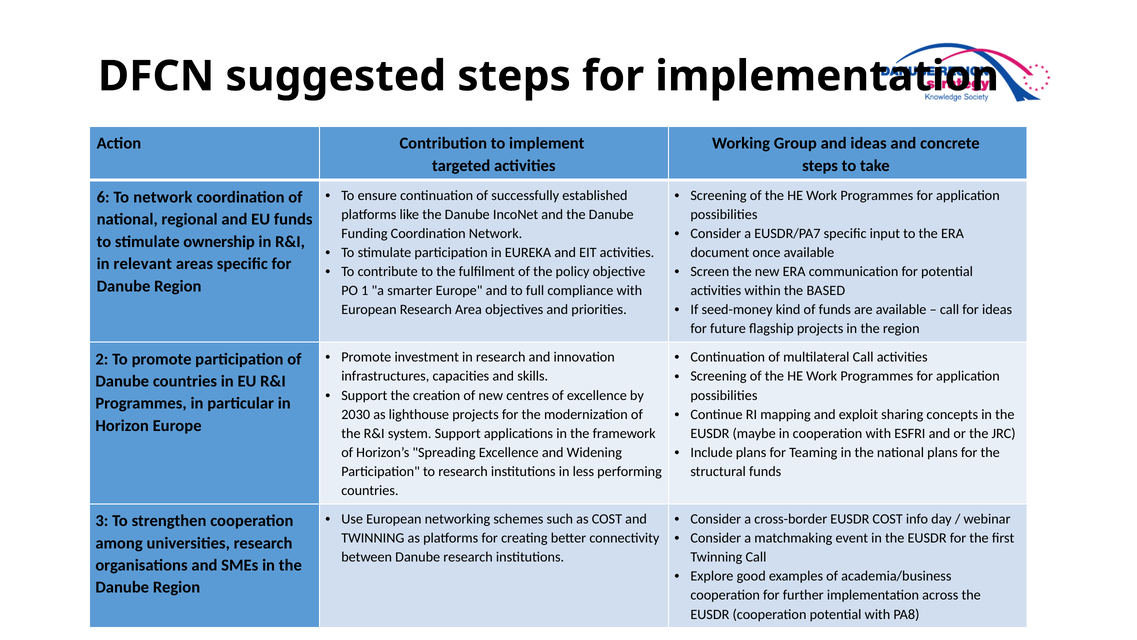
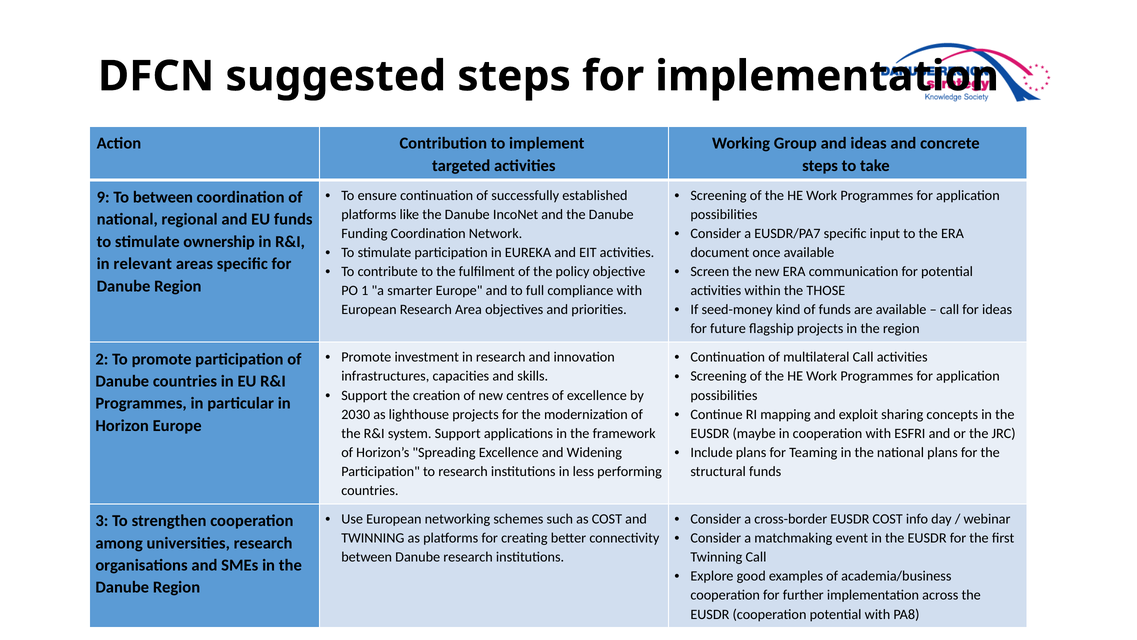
6: 6 -> 9 (103, 197)
To network: network -> between (163, 197)
BASED: BASED -> THOSE (826, 290)
